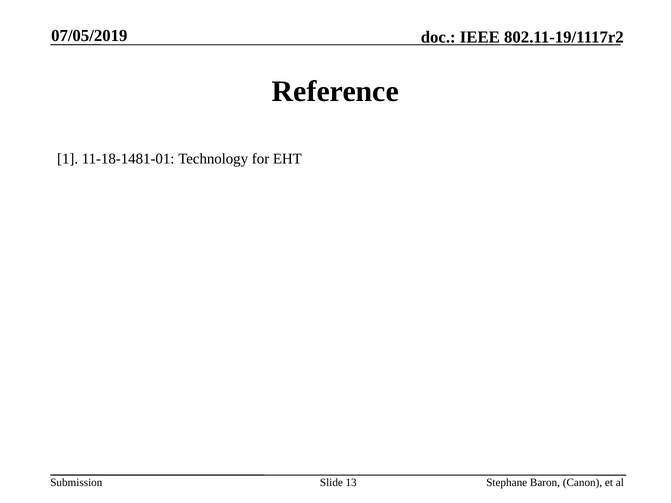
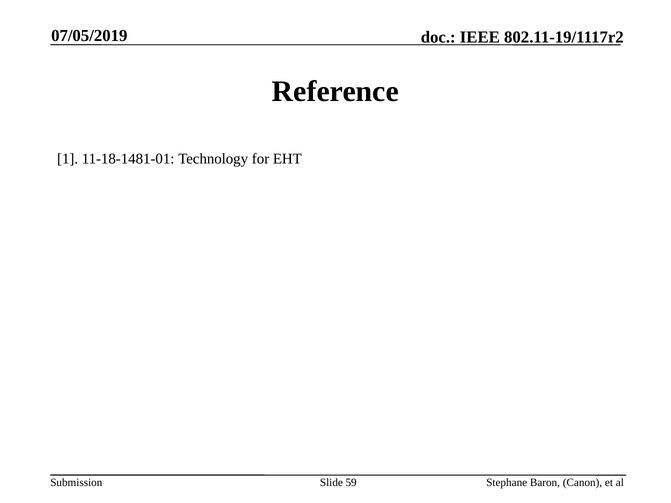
13: 13 -> 59 (351, 483)
